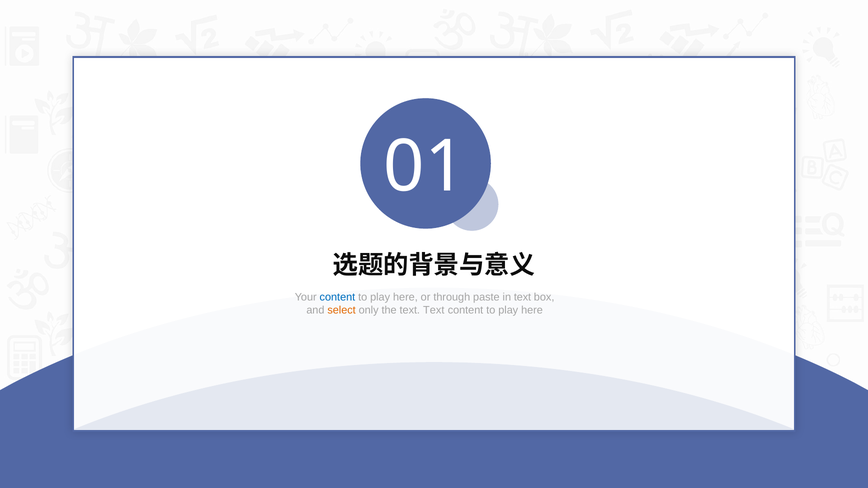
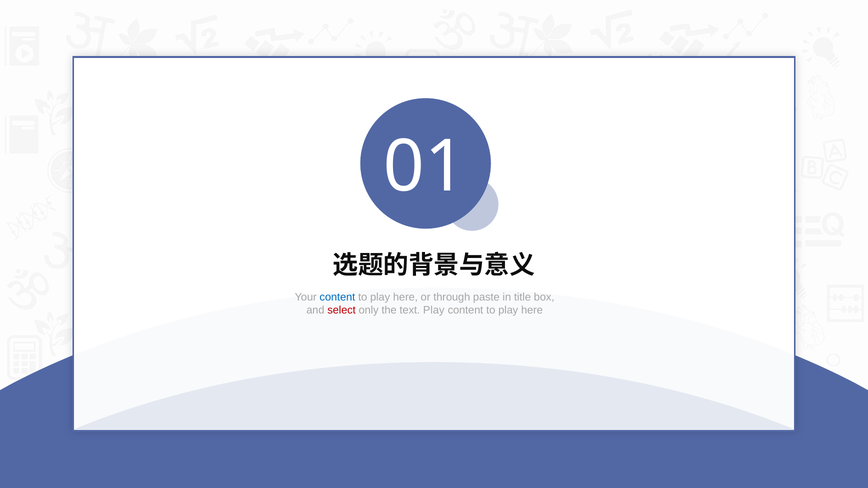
in text: text -> title (522, 297)
select colour: orange -> red (342, 310)
text Text: Text -> Play (434, 310)
